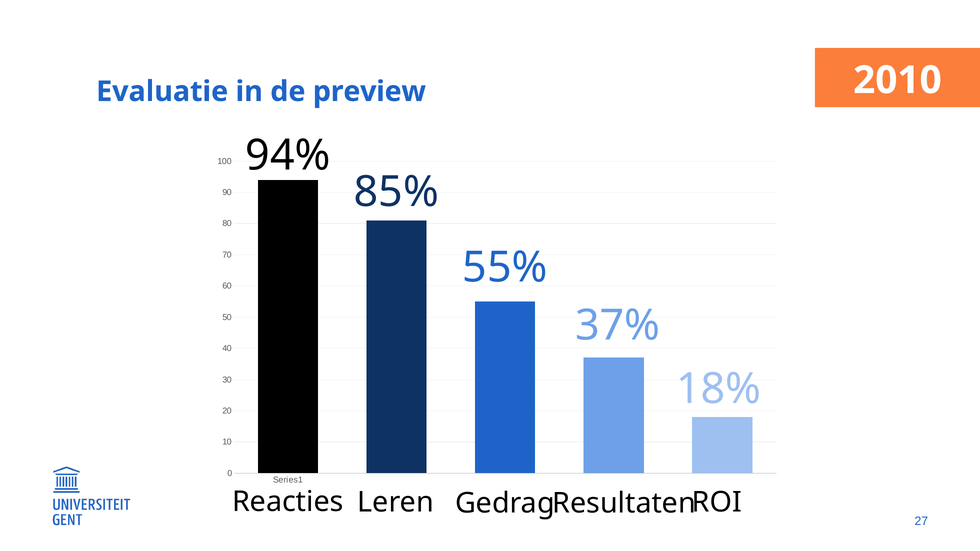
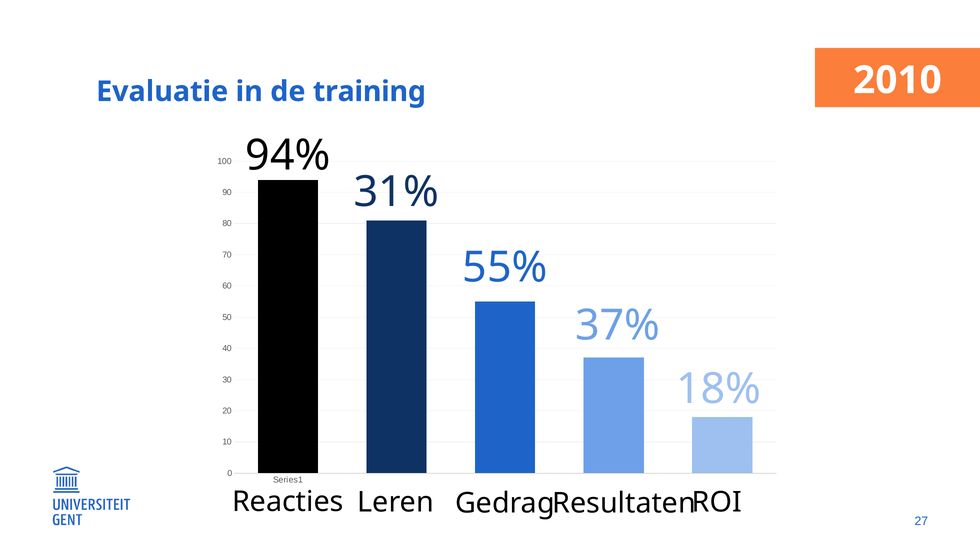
preview: preview -> training (369, 92)
85%: 85% -> 31% (396, 192)
